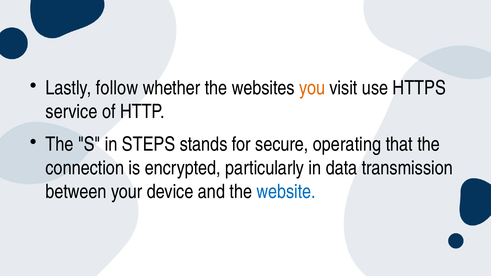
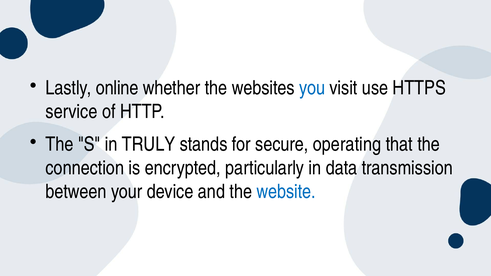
follow: follow -> online (117, 88)
you colour: orange -> blue (312, 88)
STEPS: STEPS -> TRULY (149, 144)
